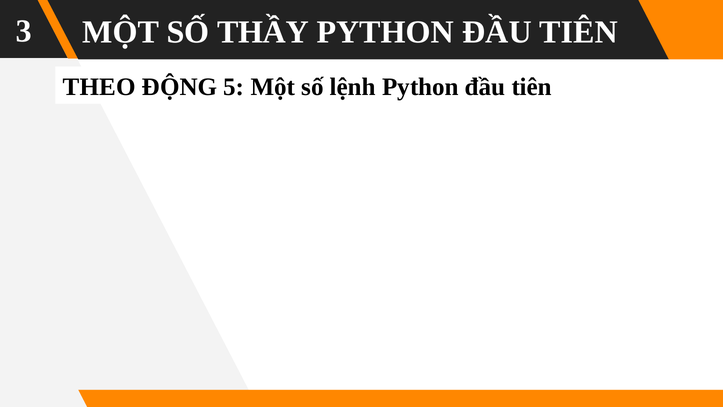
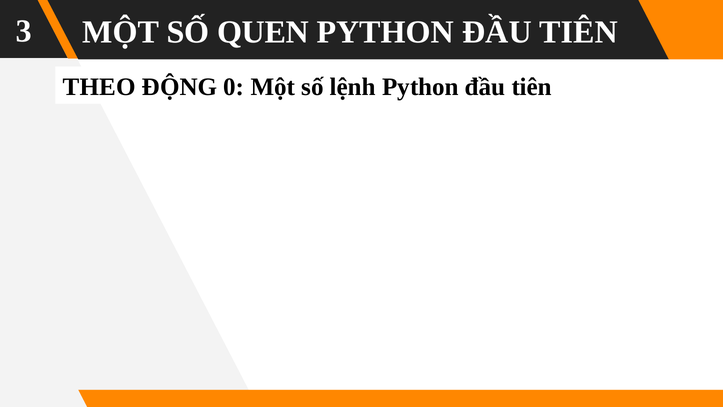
THẦY: THẦY -> QUEN (263, 32)
5: 5 -> 0 (234, 87)
